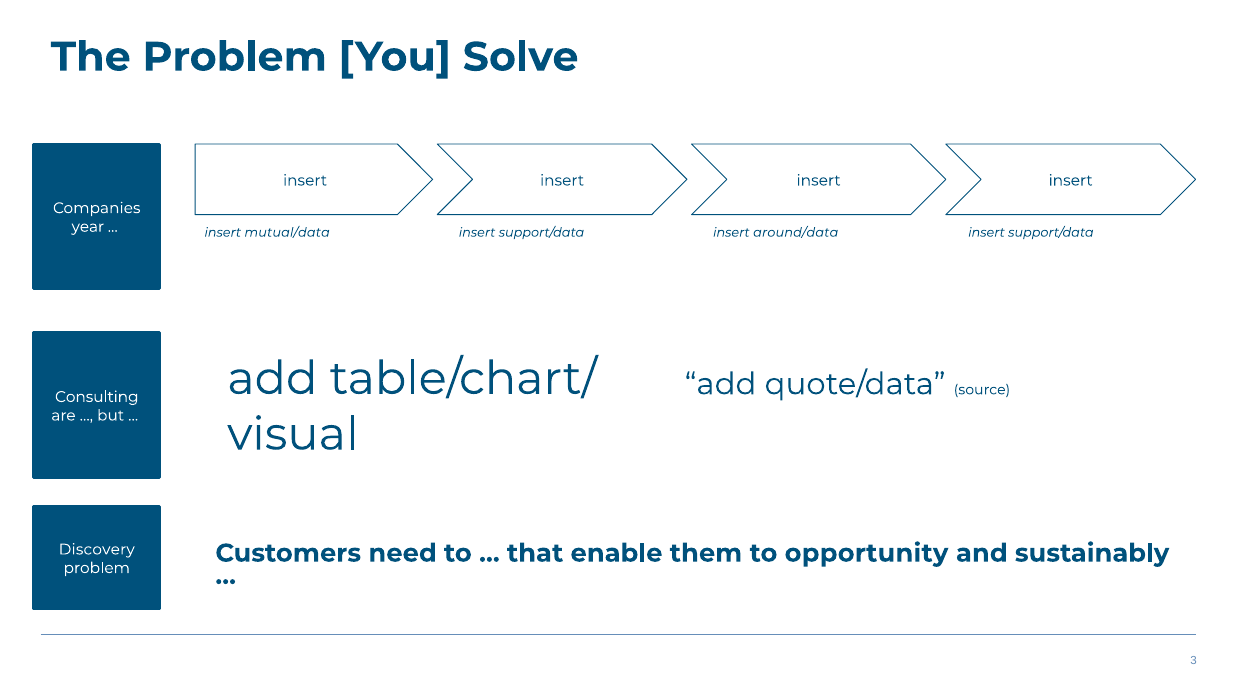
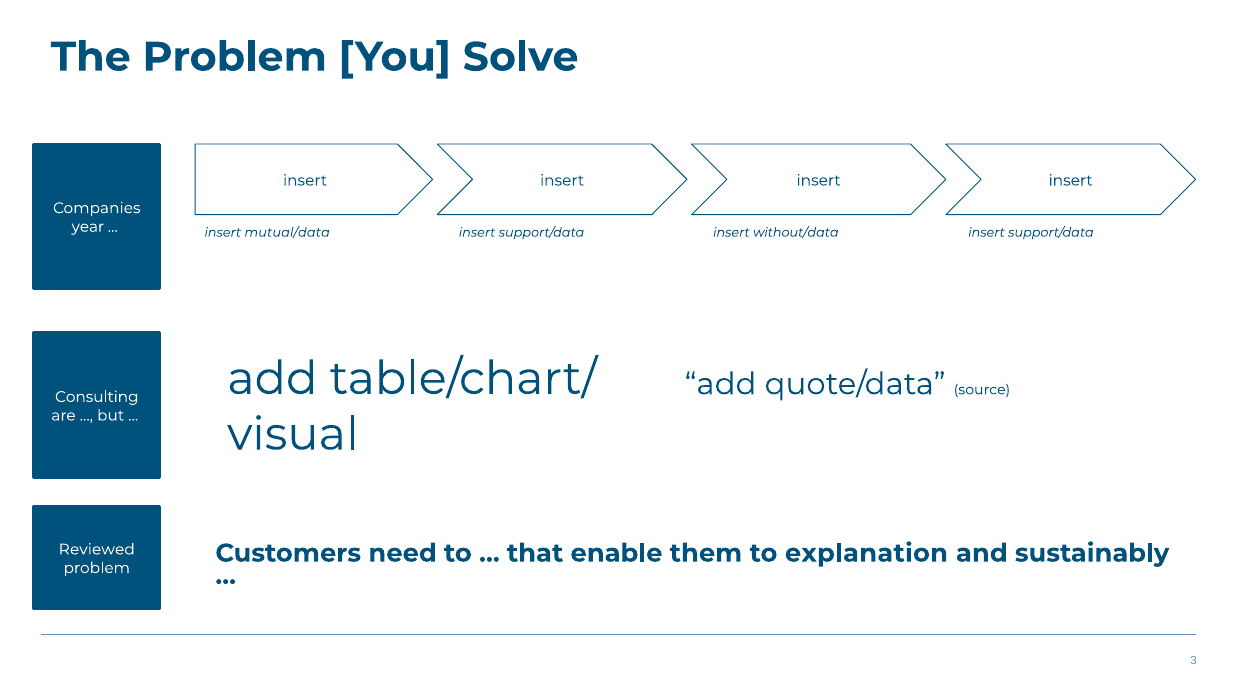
around/data: around/data -> without/data (796, 232)
Discovery: Discovery -> Reviewed (97, 549)
opportunity: opportunity -> explanation (866, 553)
